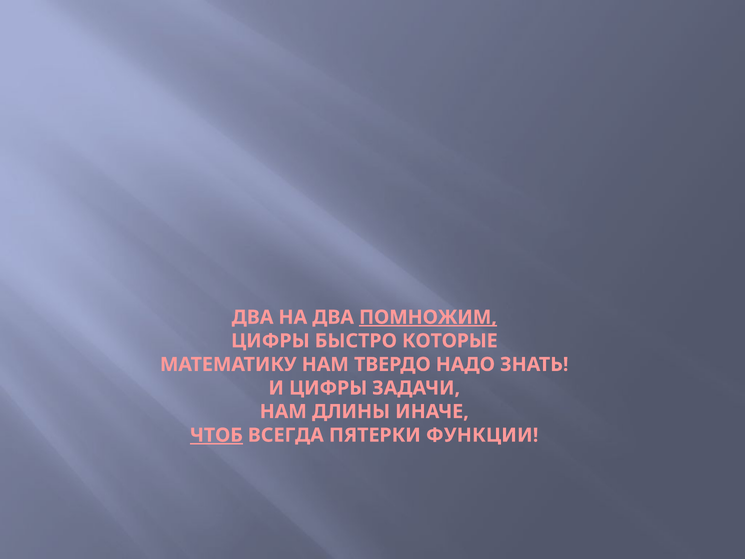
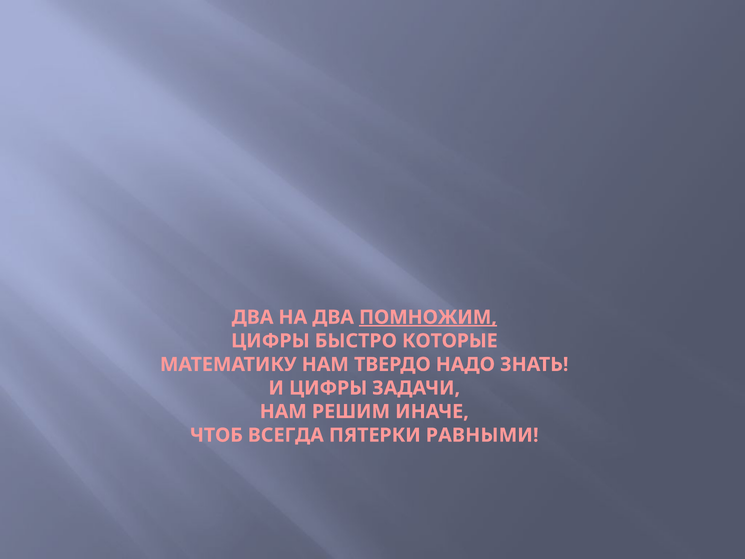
ДЛИНЫ: ДЛИНЫ -> РЕШИМ (351, 411)
ЧТОБ underline: present -> none (216, 435)
ФУНКЦИИ: ФУНКЦИИ -> РАВНЫМИ (482, 435)
